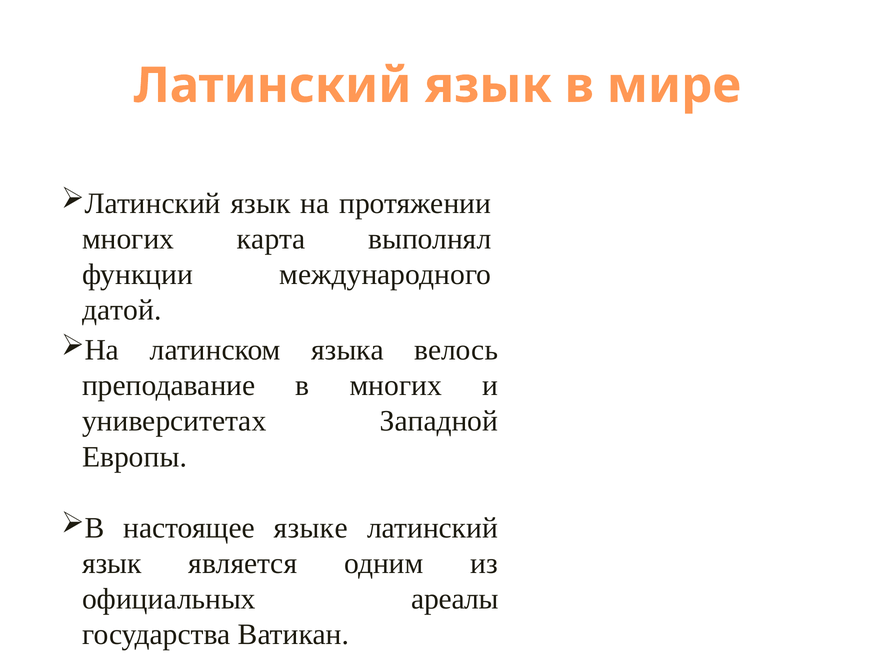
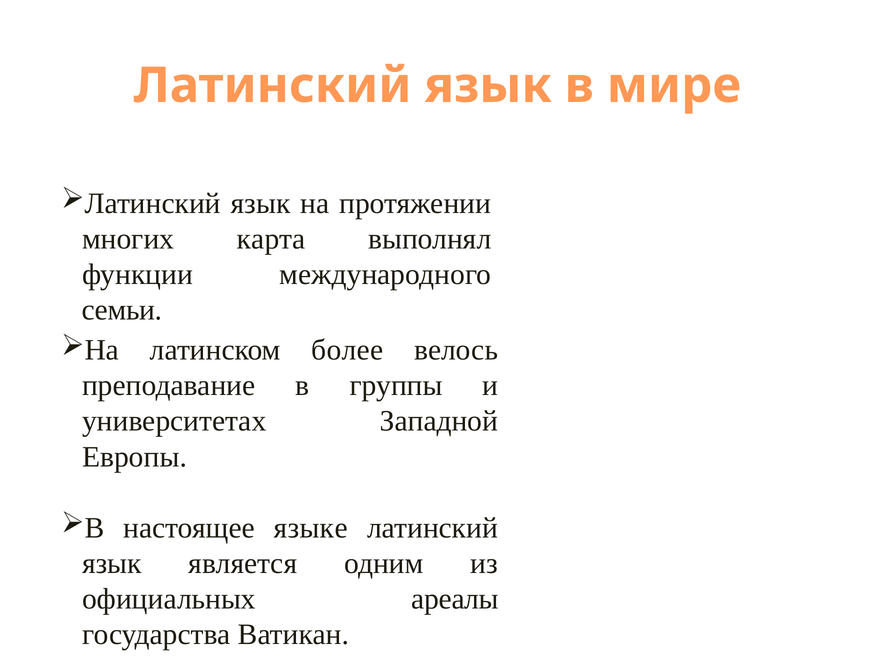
датой: датой -> семьи (122, 310)
языка: языка -> более (347, 350)
в многих: многих -> группы (396, 386)
